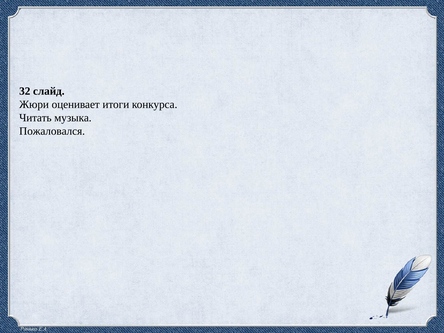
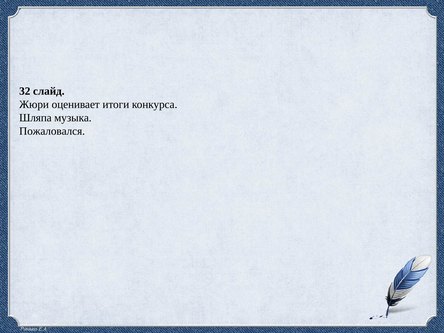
Читать: Читать -> Шляпа (35, 118)
